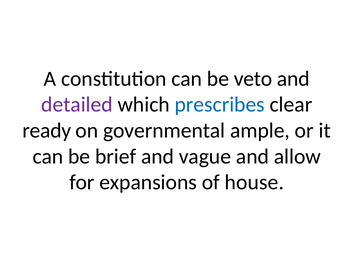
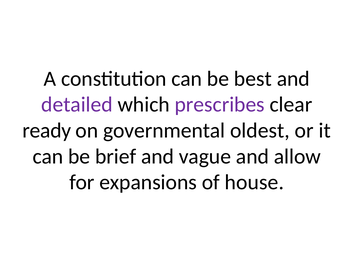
veto: veto -> best (253, 79)
prescribes colour: blue -> purple (220, 105)
ample: ample -> oldest (260, 131)
